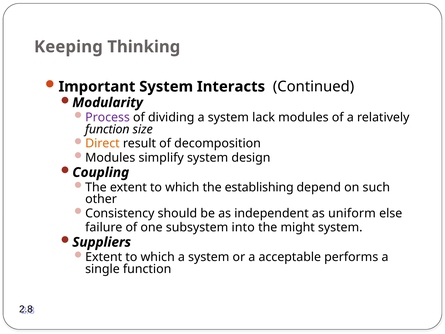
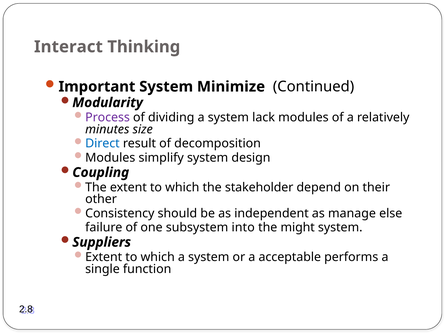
Keeping: Keeping -> Interact (68, 47)
Interacts: Interacts -> Minimize (231, 87)
function: function -> minutes (107, 129)
Direct colour: orange -> blue (102, 143)
establishing: establishing -> stakeholder (259, 187)
such: such -> their (376, 187)
uniform: uniform -> manage (352, 213)
